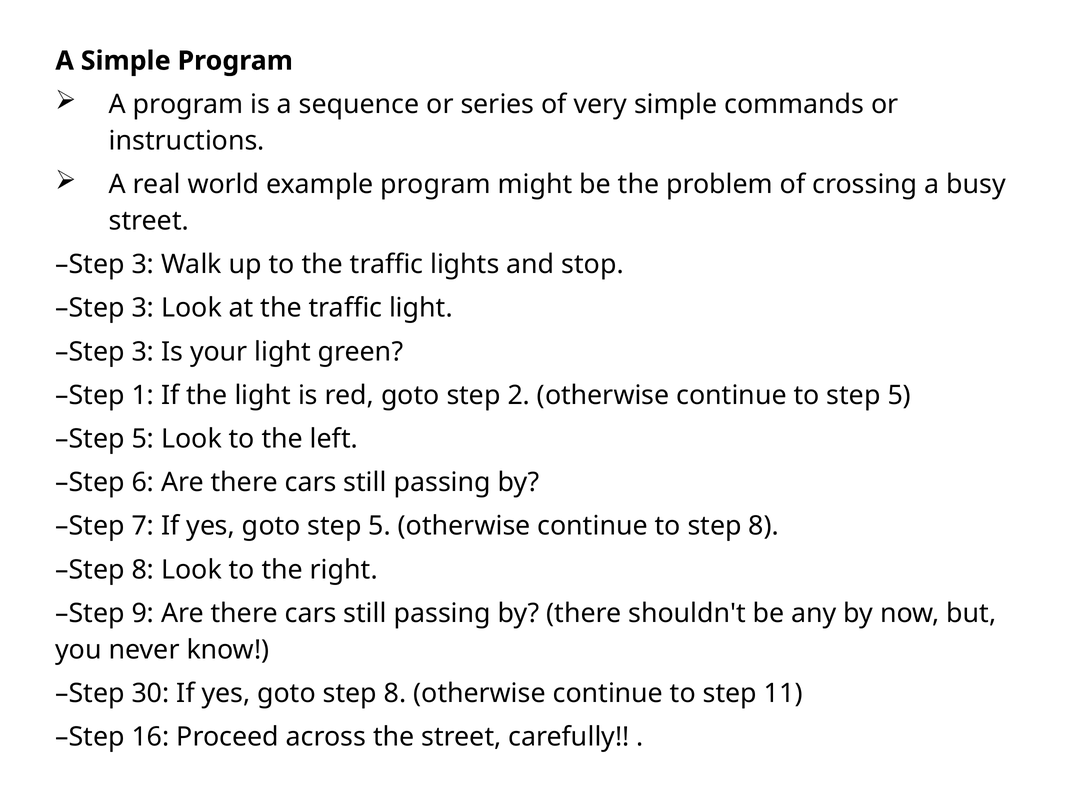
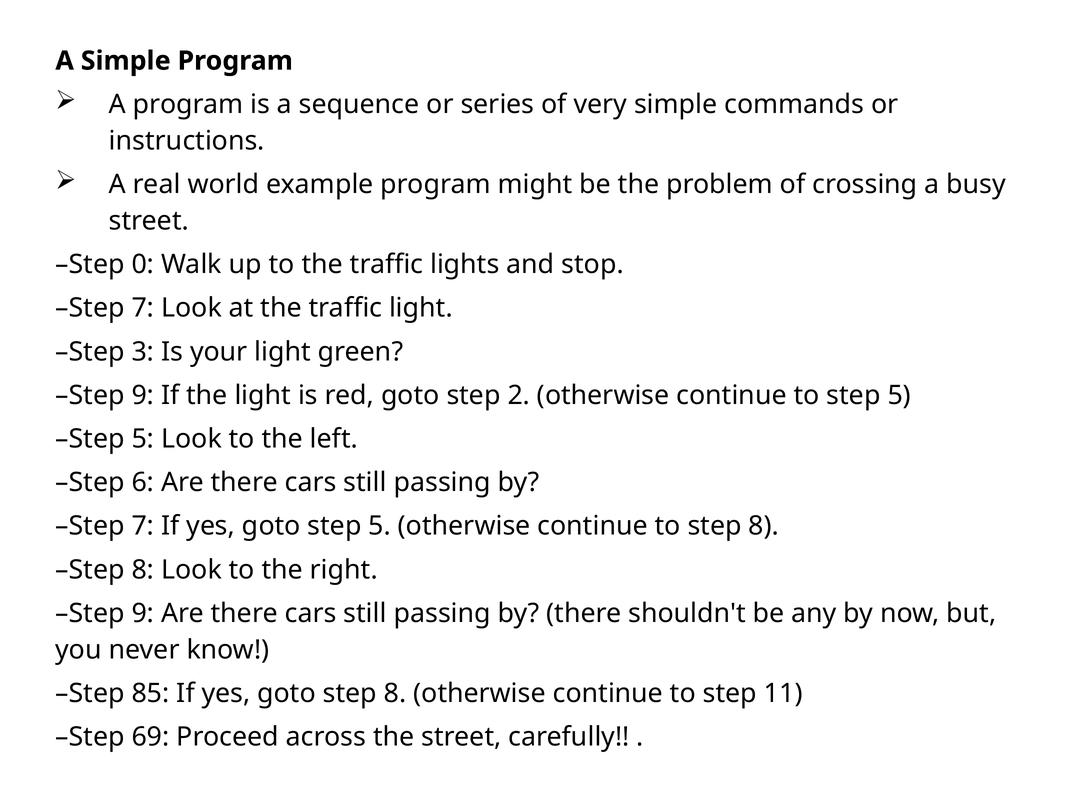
3: 3 -> 0 (143, 265)
3: 3 -> 7 (143, 308)
1: 1 -> 9 (143, 395)
30: 30 -> 85 (151, 693)
16: 16 -> 69 (151, 737)
